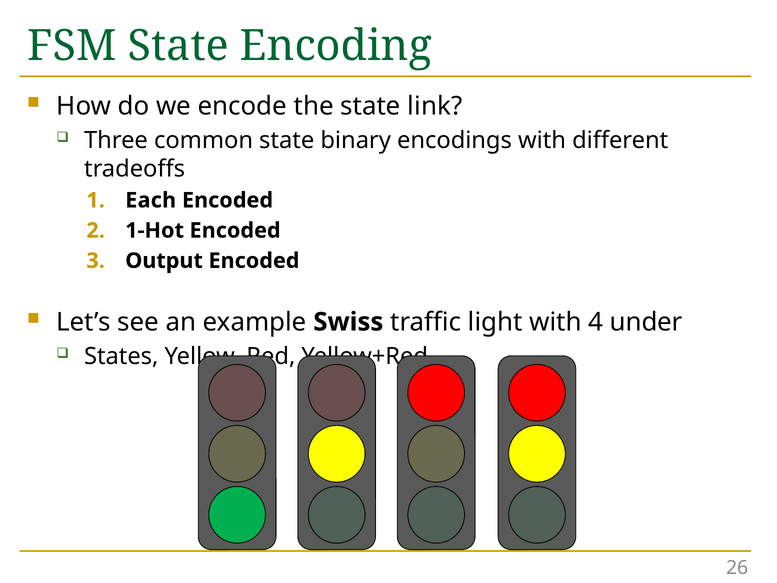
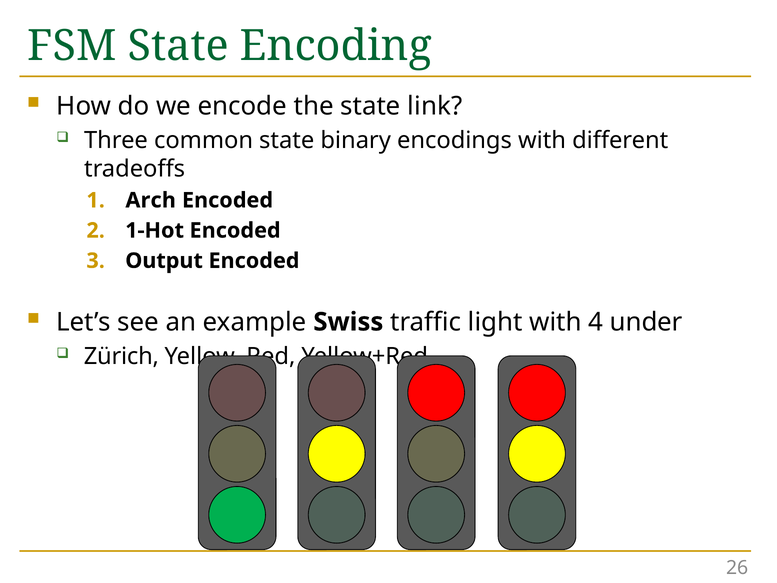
Each: Each -> Arch (151, 200)
States: States -> Zürich (121, 356)
